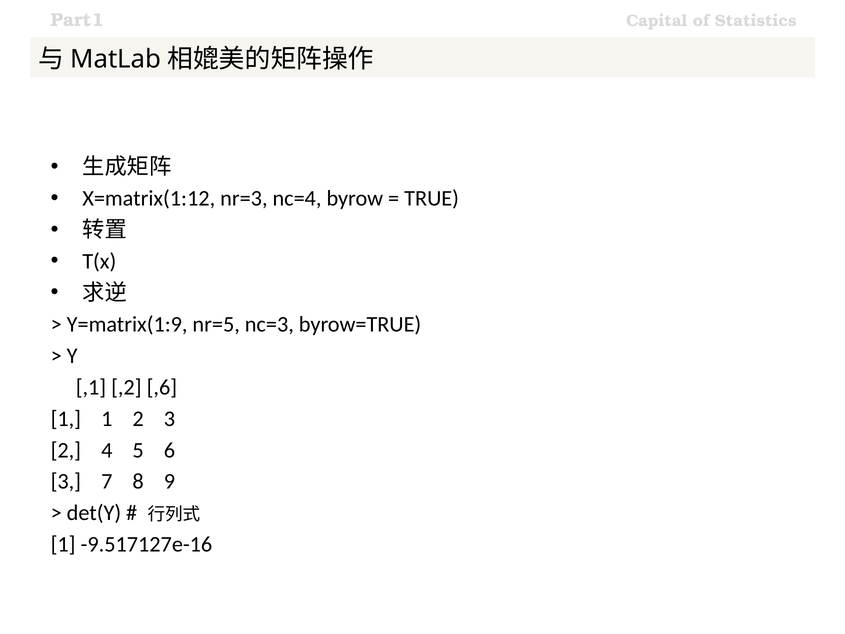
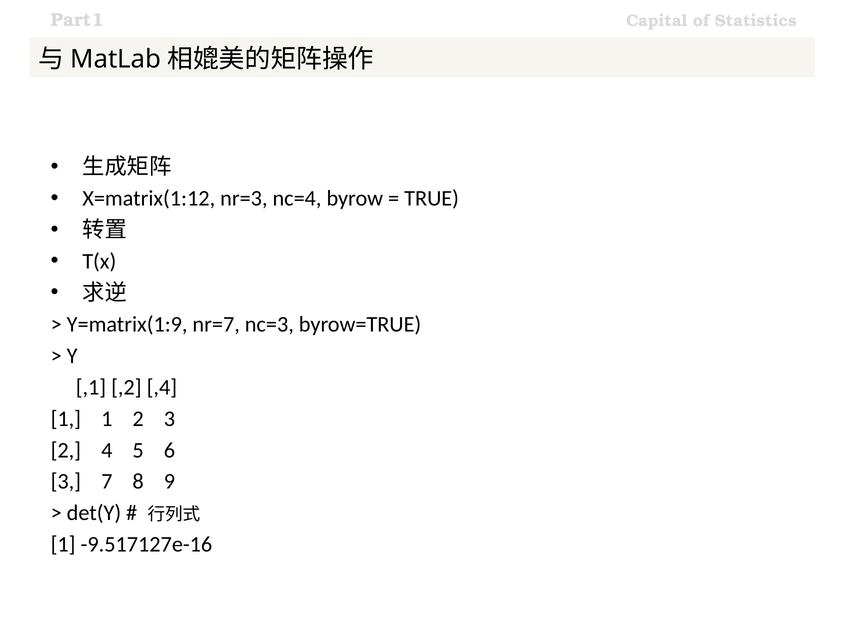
nr=5: nr=5 -> nr=7 (216, 324)
,6: ,6 -> ,4 (162, 387)
